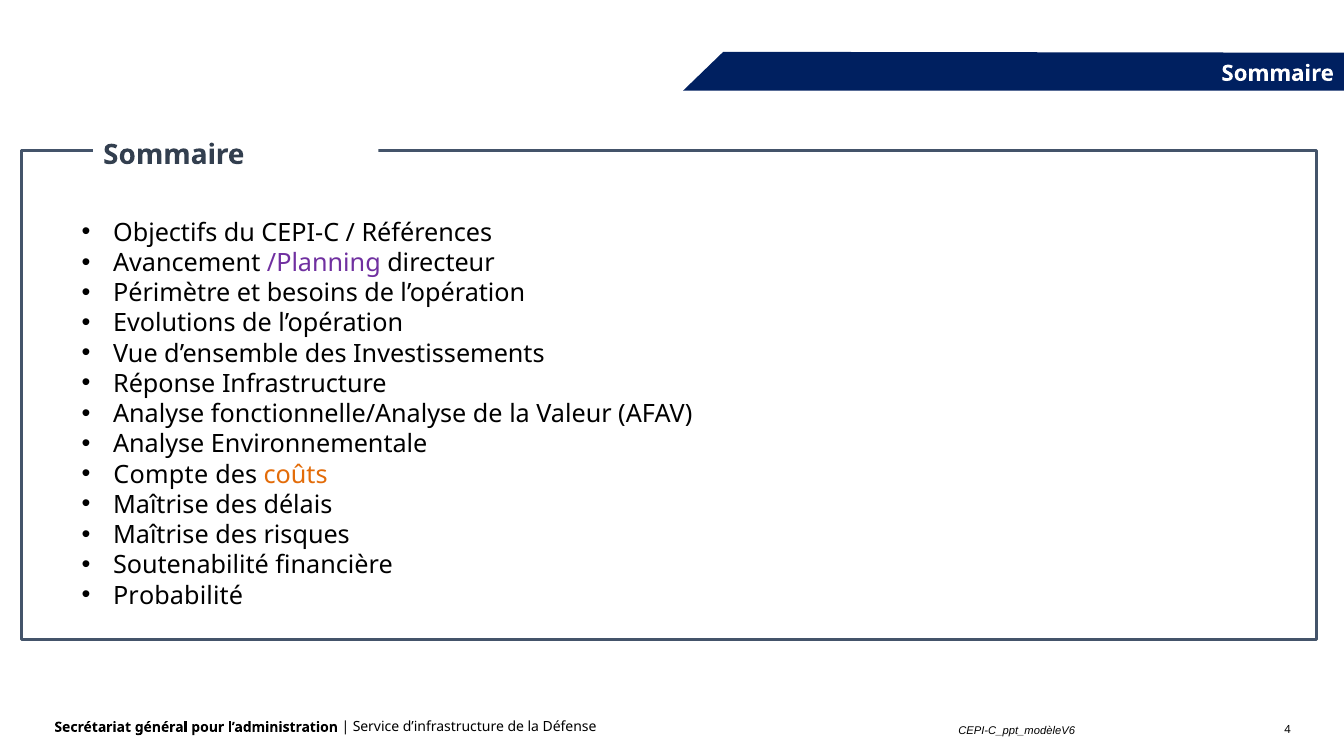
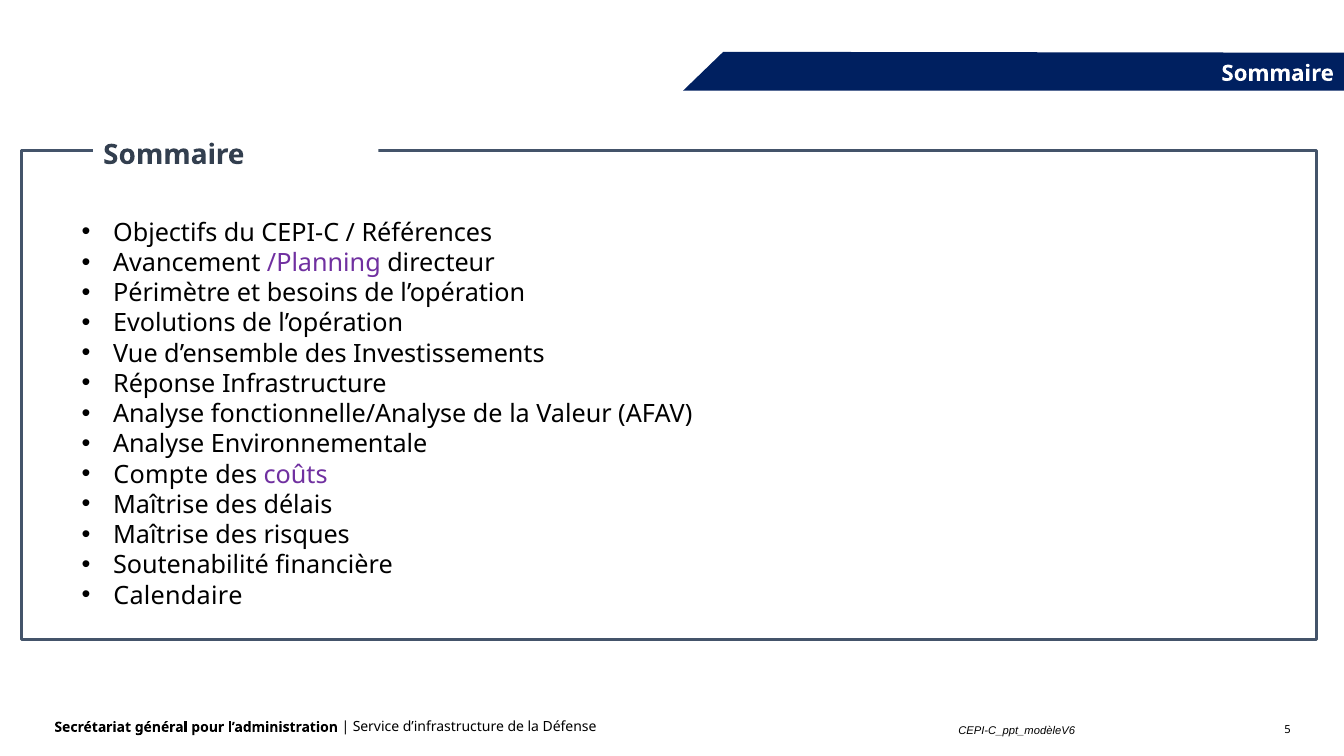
coûts colour: orange -> purple (296, 475)
Probabilité: Probabilité -> Calendaire (178, 596)
4: 4 -> 5 (1288, 730)
